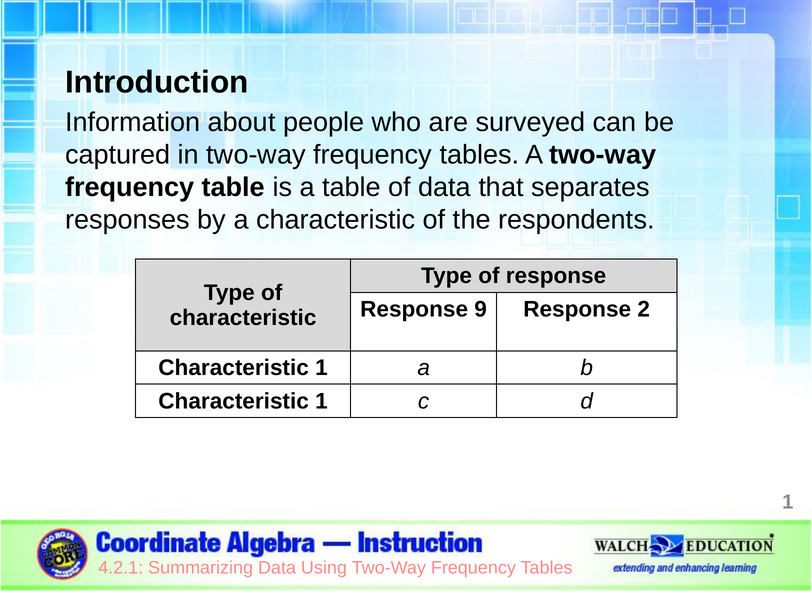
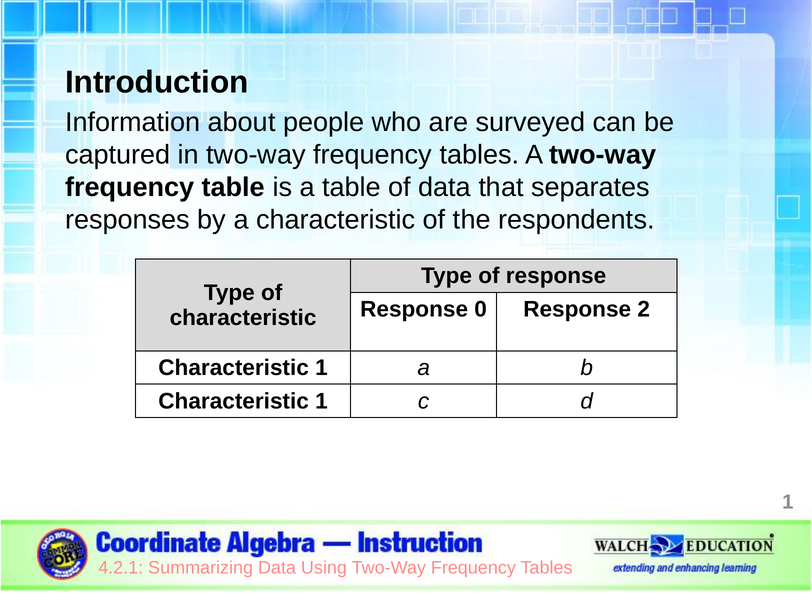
9: 9 -> 0 (481, 309)
